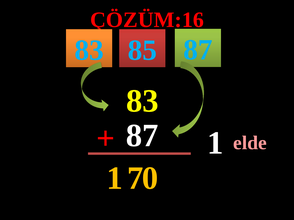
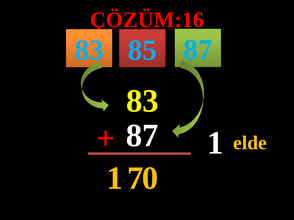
elde colour: pink -> yellow (250, 143)
